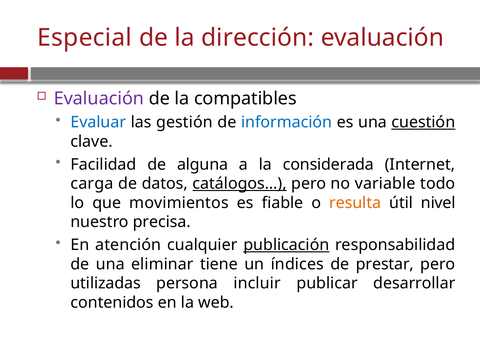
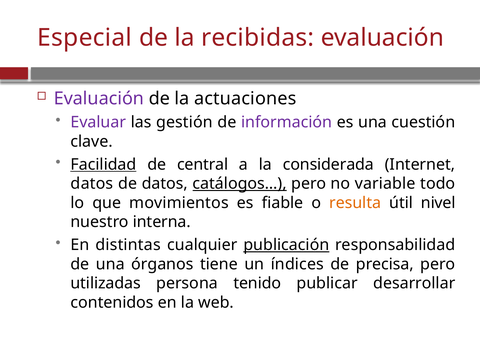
dirección: dirección -> recibidas (258, 38)
compatibles: compatibles -> actuaciones (245, 98)
Evaluar colour: blue -> purple (98, 122)
información colour: blue -> purple (287, 122)
cuestión underline: present -> none (423, 122)
Facilidad underline: none -> present (103, 164)
alguna: alguna -> central (203, 164)
carga: carga -> datos (92, 184)
precisa: precisa -> interna (162, 222)
atención: atención -> distintas (128, 245)
eliminar: eliminar -> órganos (162, 264)
prestar: prestar -> precisa (385, 264)
incluir: incluir -> tenido (257, 283)
